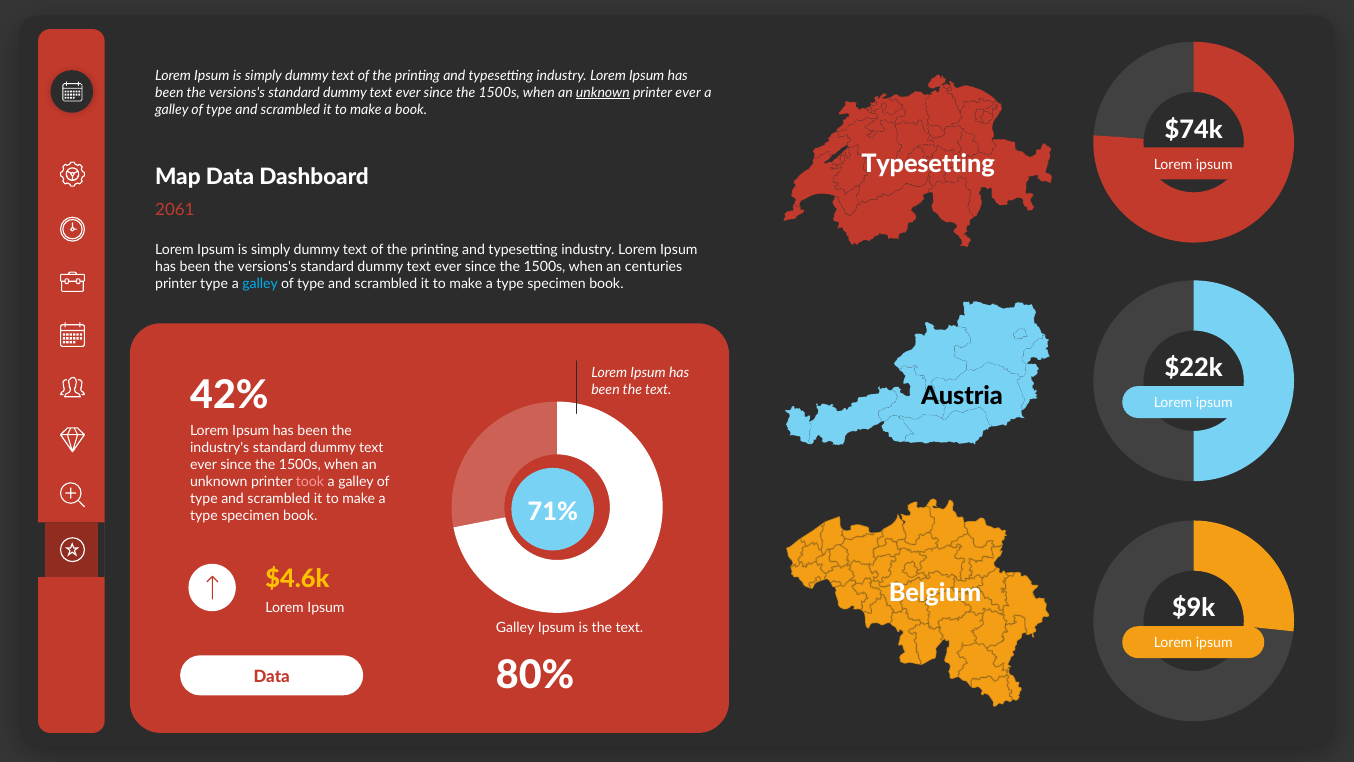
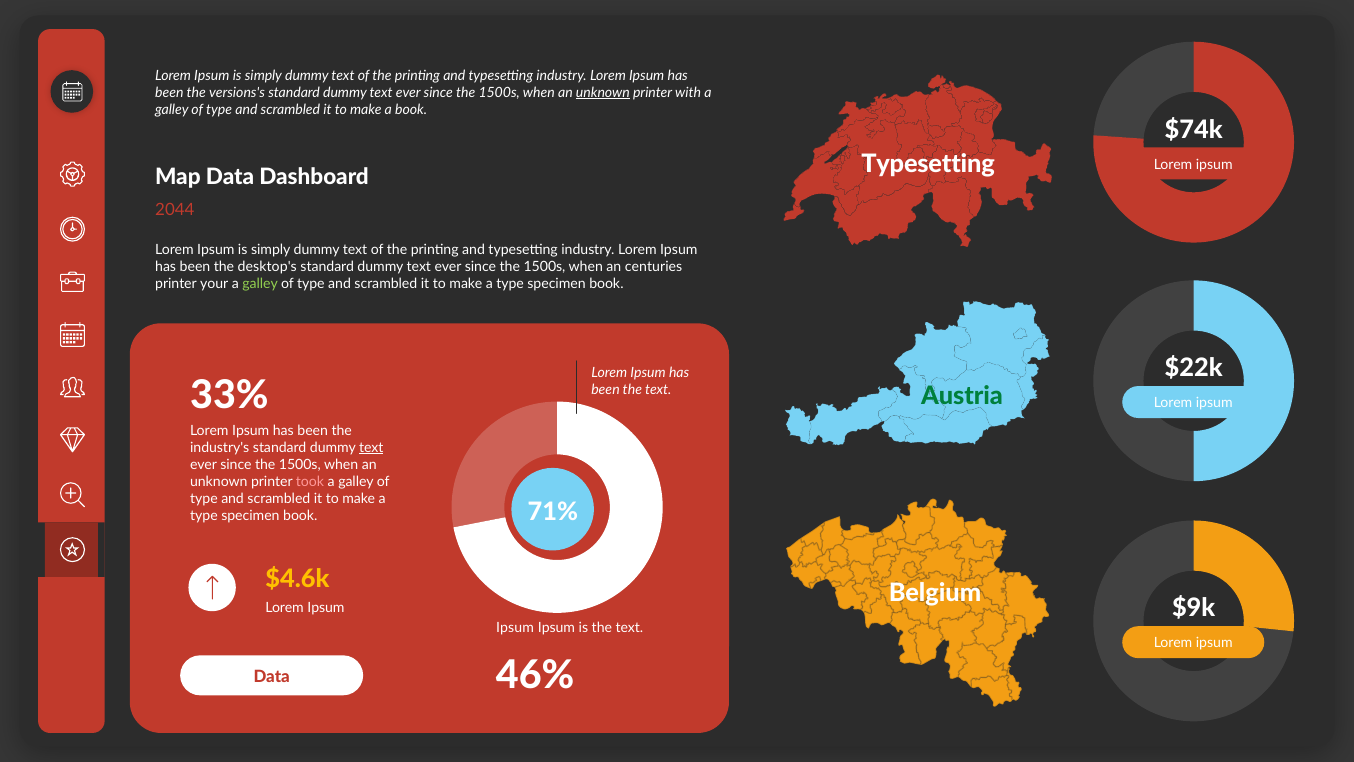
printer ever: ever -> with (688, 92)
2061: 2061 -> 2044 (175, 210)
versions's: versions's -> desktop's (267, 267)
printer type: type -> your (214, 284)
galley colour: light blue -> light green (260, 284)
42%: 42% -> 33% (229, 396)
Austria colour: black -> green (962, 396)
text underline: none -> present (371, 448)
Galley: Galley -> Ipsum (515, 627)
80%: 80% -> 46% (535, 676)
